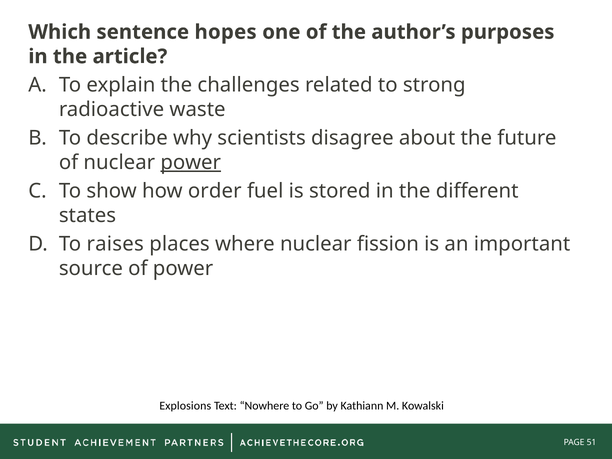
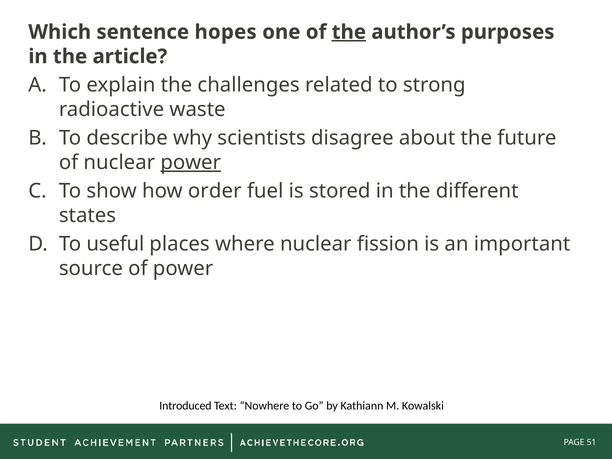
the underline: none -> present (349, 32)
raises: raises -> useful (115, 244)
Explosions: Explosions -> Introduced (185, 406)
